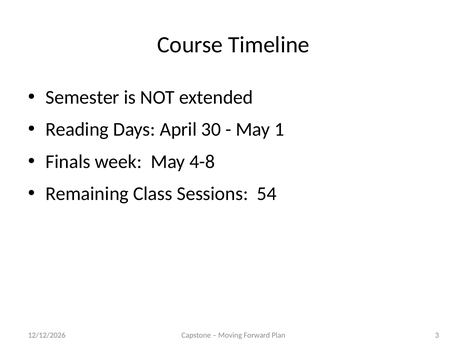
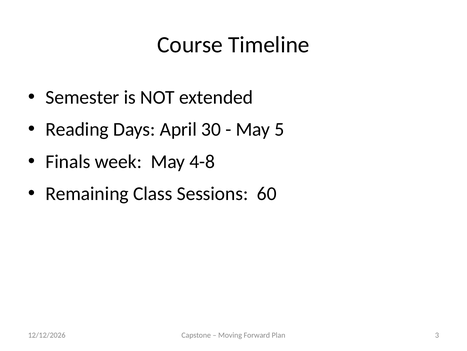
1: 1 -> 5 (279, 129)
54: 54 -> 60 (267, 193)
